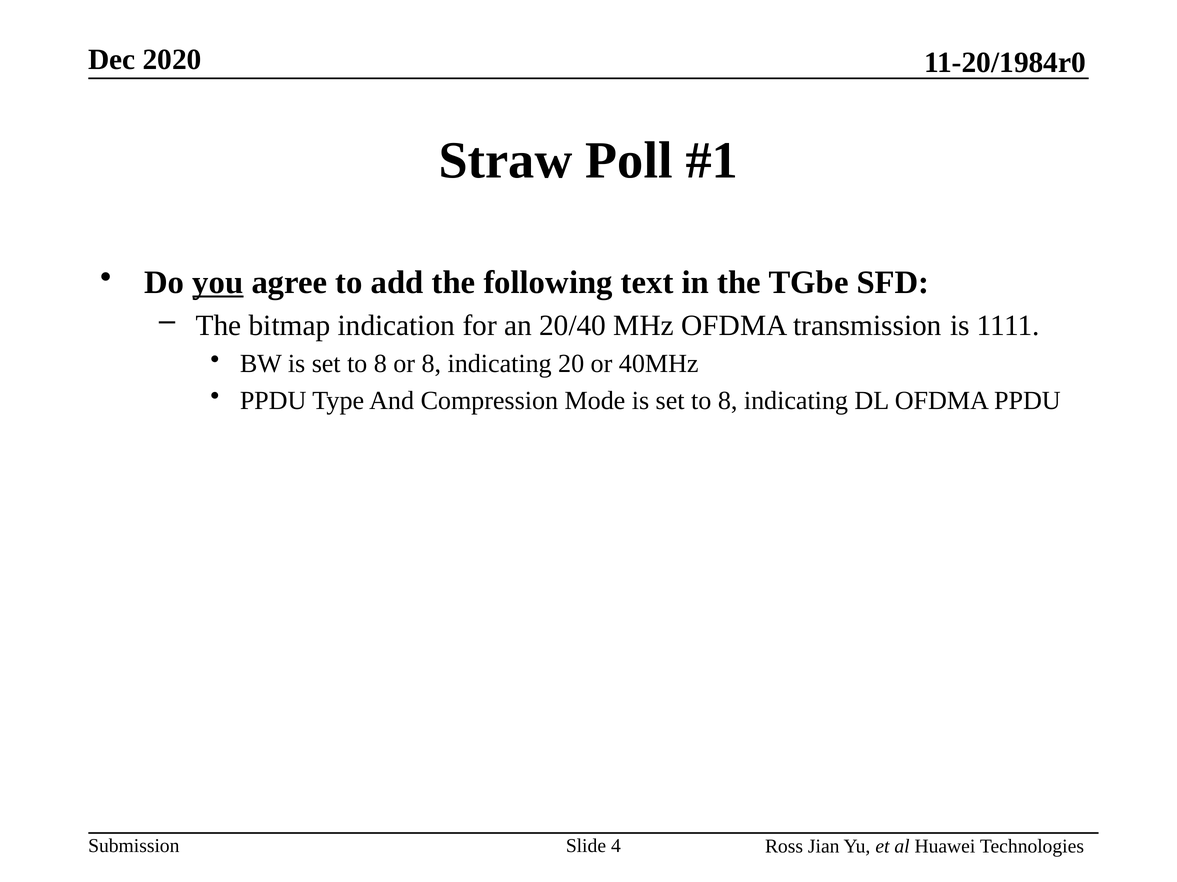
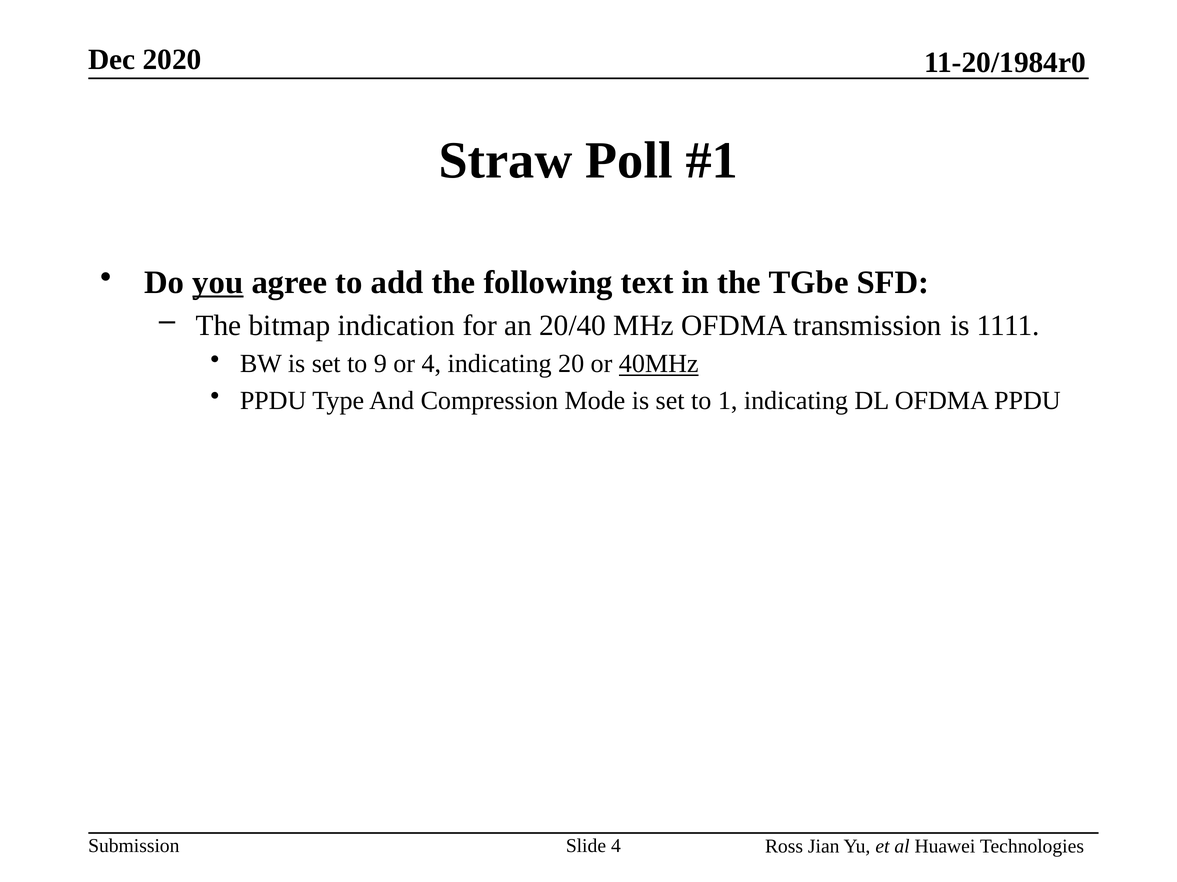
8: 8 -> 9 (380, 364)
or 8: 8 -> 4 (431, 364)
40MHz underline: none -> present (659, 364)
8: 8 -> 1 (728, 401)
